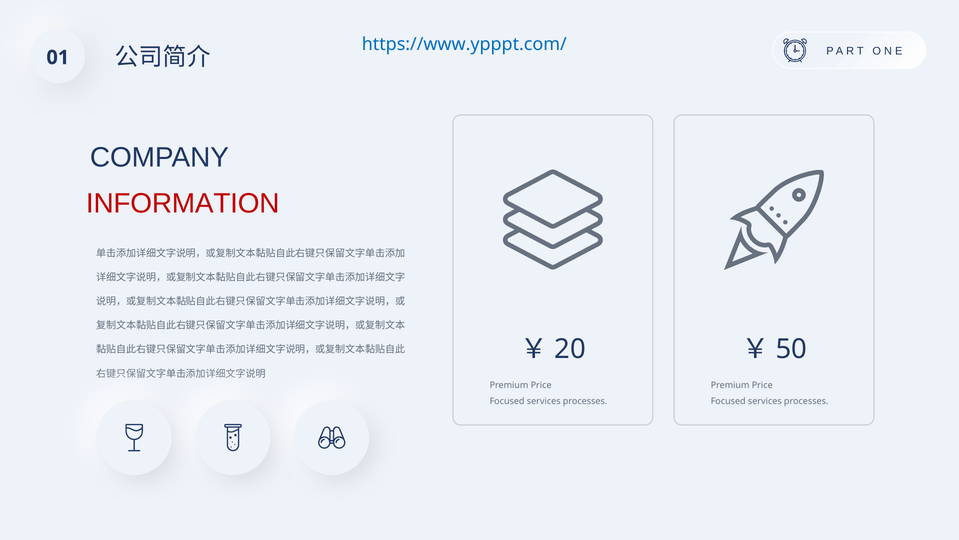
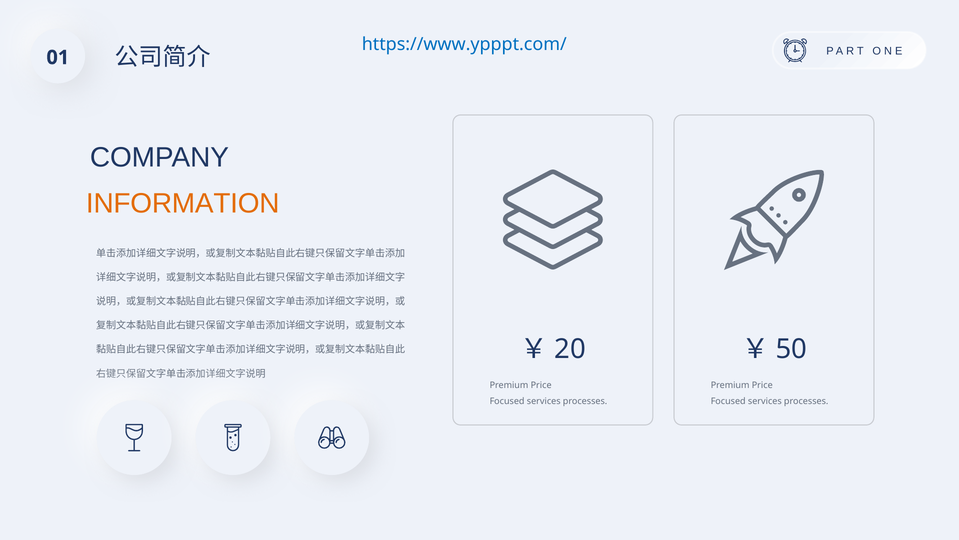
INFORMATION colour: red -> orange (183, 203)
